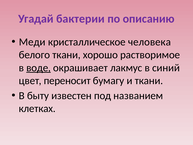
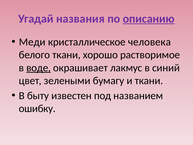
бактерии: бактерии -> названия (80, 19)
описанию underline: none -> present (149, 19)
переносит: переносит -> зелеными (67, 80)
клетках: клетках -> ошибку (37, 108)
